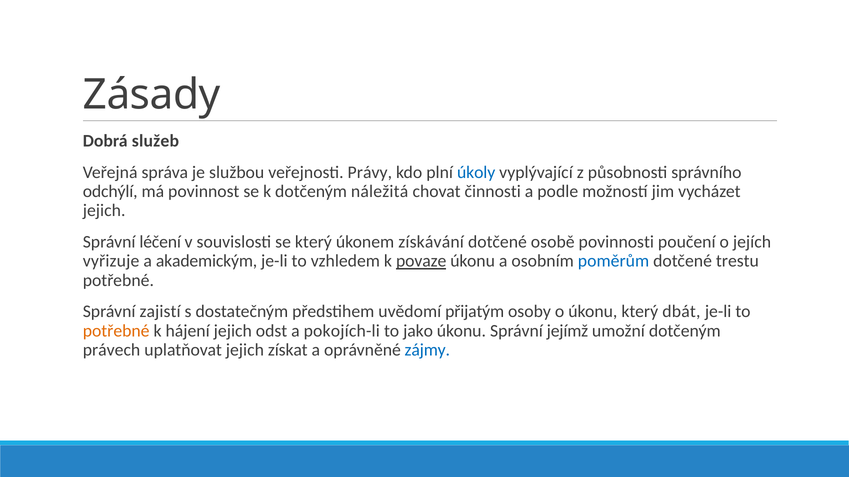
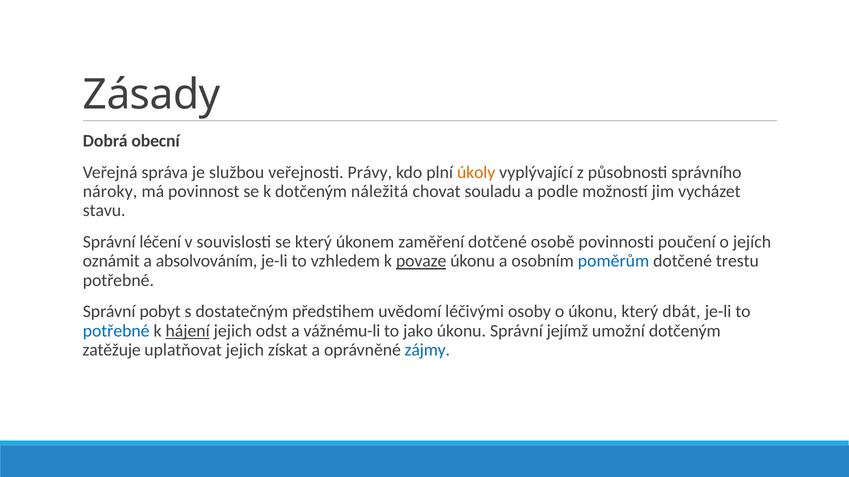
služeb: služeb -> obecní (156, 141)
úkoly colour: blue -> orange (476, 173)
odchýlí: odchýlí -> nároky (110, 192)
činnosti: činnosti -> souladu (493, 192)
jejich: jejich -> stavu (104, 211)
získávání: získávání -> zaměření (431, 242)
vyřizuje: vyřizuje -> oznámit (111, 261)
akademickým: akademickým -> absolvováním (207, 261)
zajistí: zajistí -> pobyt (160, 312)
přijatým: přijatým -> léčivými (475, 312)
potřebné colour: orange -> blue (116, 331)
hájení underline: none -> present (188, 331)
pokojích-li: pokojích-li -> vážnému-li (342, 331)
právech: právech -> zatěžuje (112, 350)
